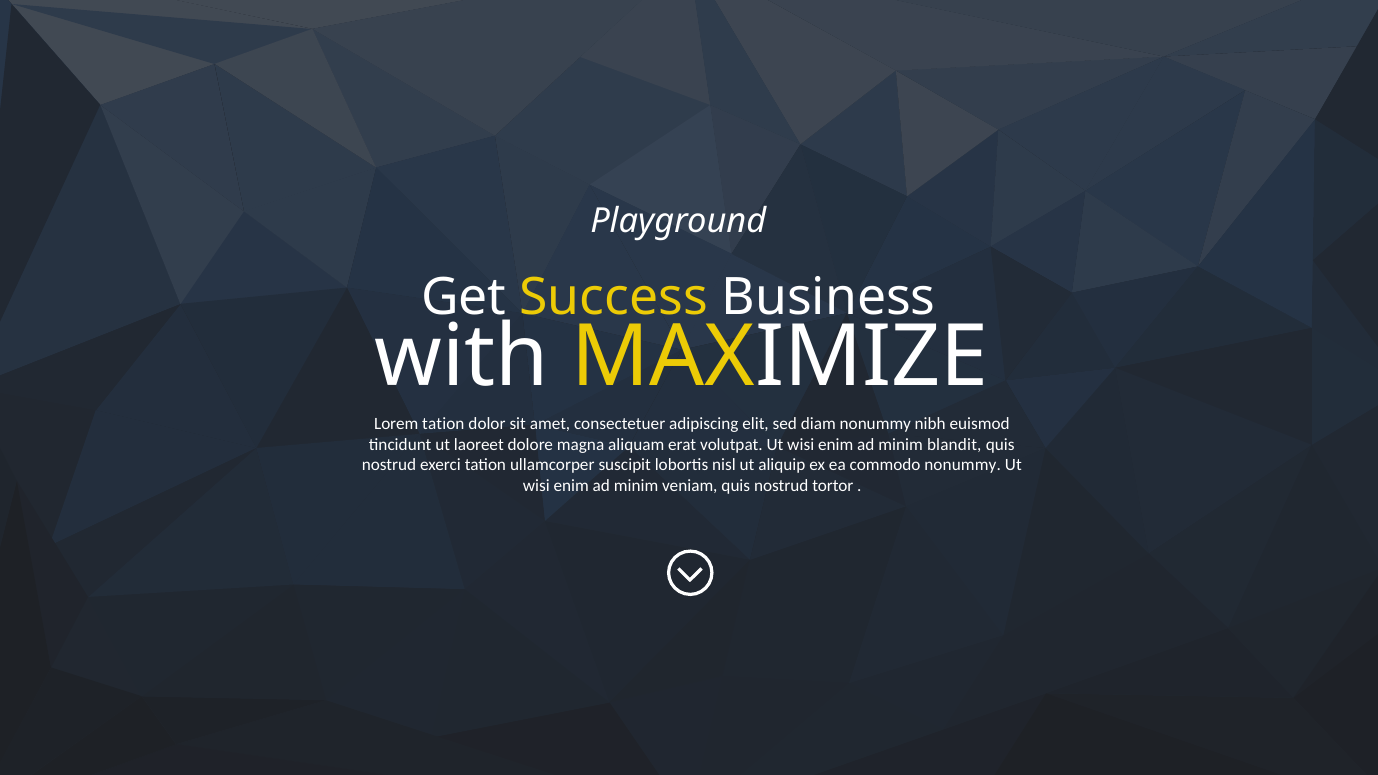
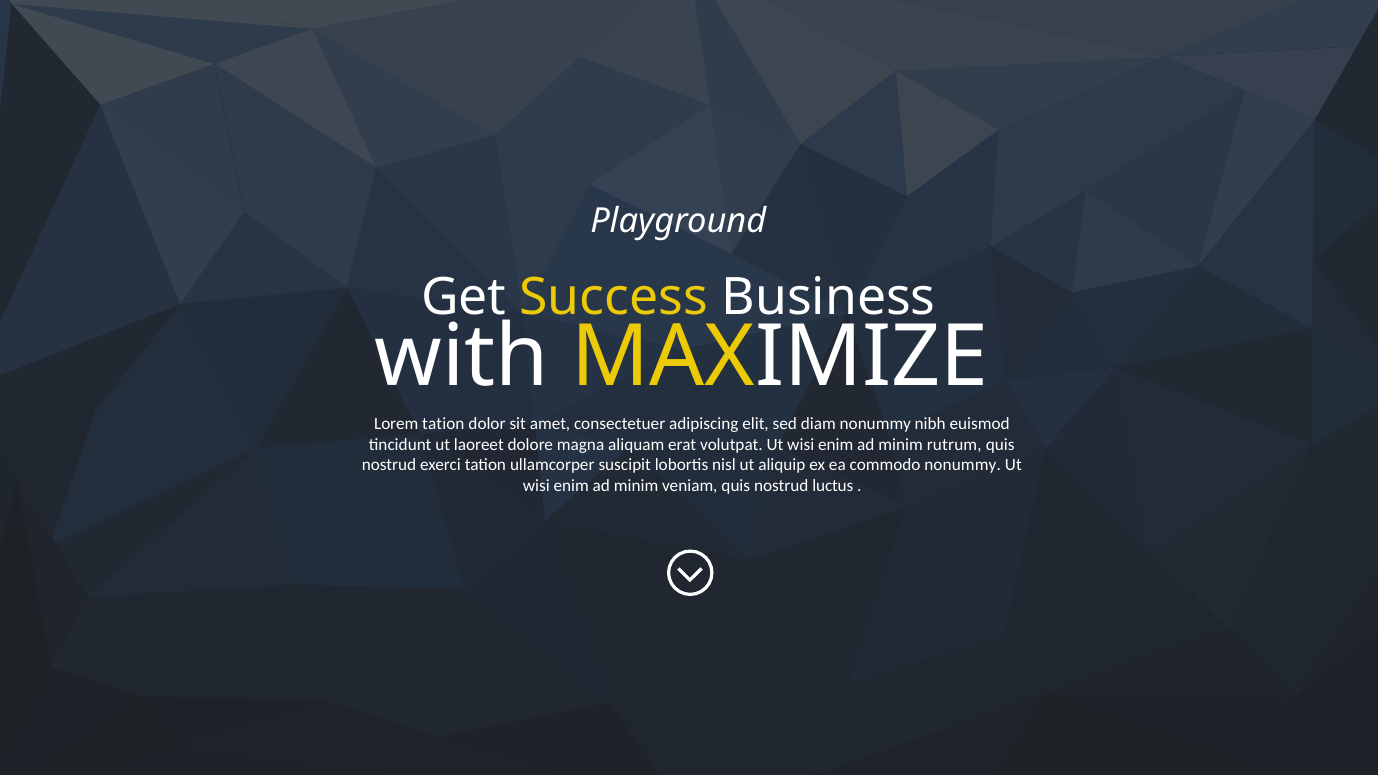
blandit: blandit -> rutrum (954, 444)
tortor: tortor -> luctus (833, 486)
